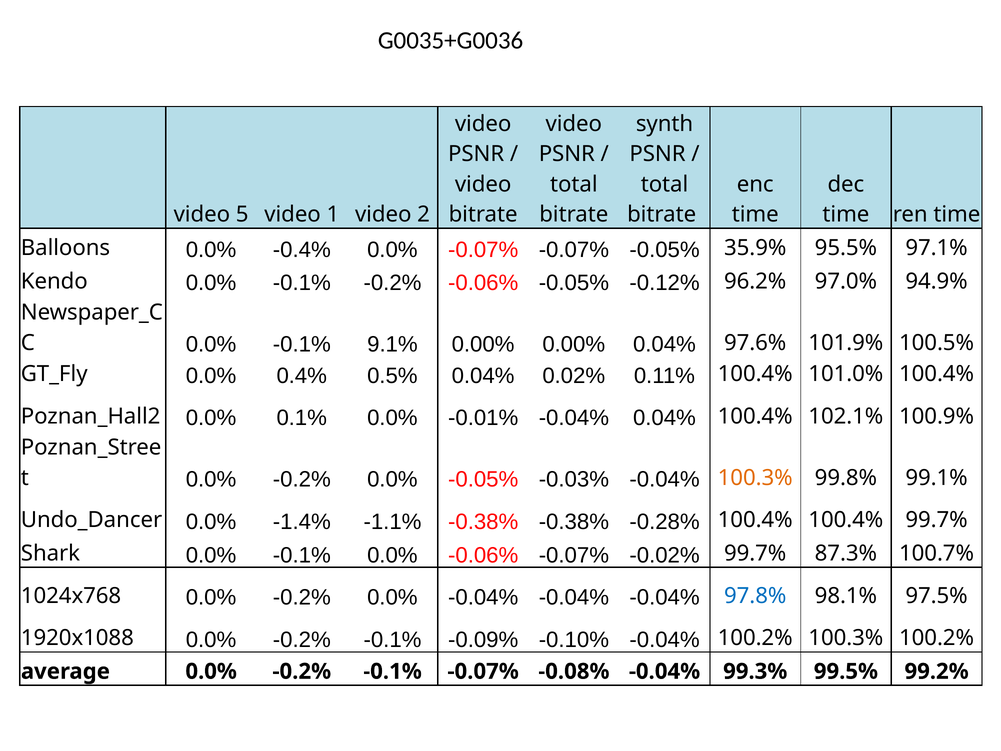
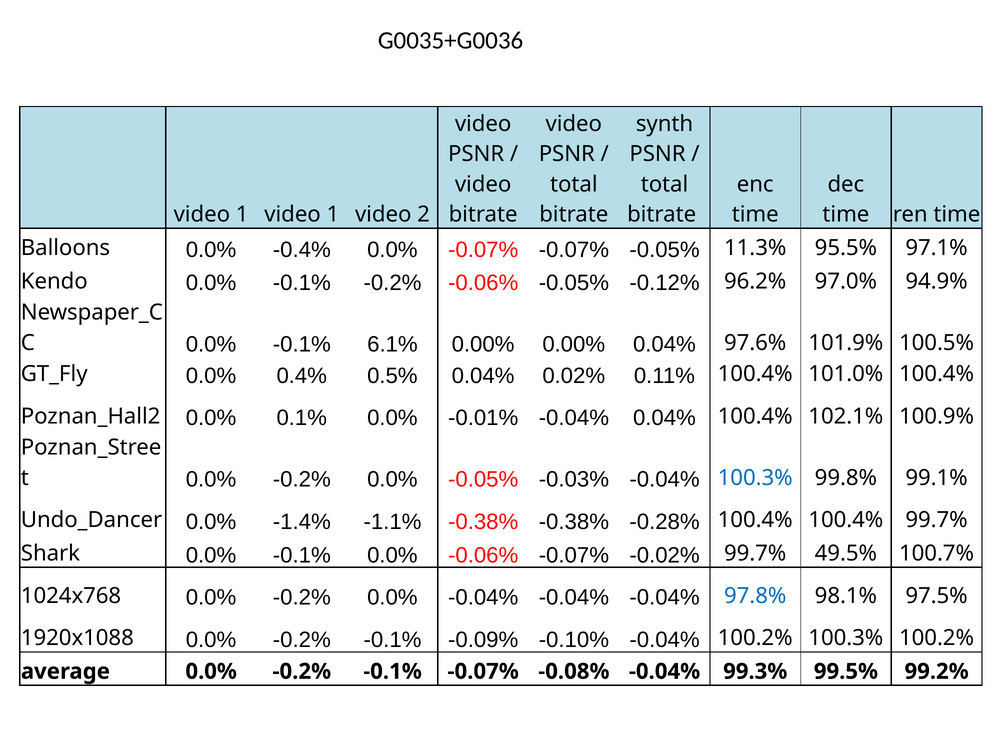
5: 5 -> 1 (242, 214)
35.9%: 35.9% -> 11.3% (755, 248)
9.1%: 9.1% -> 6.1% (392, 344)
100.3% colour: orange -> blue (755, 478)
87.3%: 87.3% -> 49.5% (846, 553)
